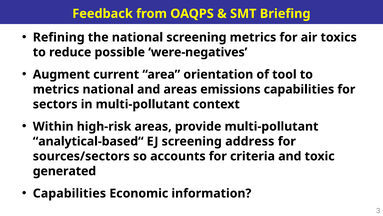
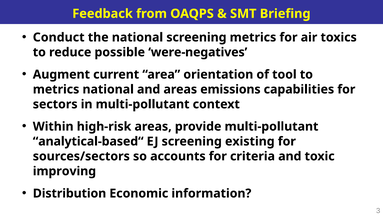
Refining: Refining -> Conduct (59, 37)
address: address -> existing (250, 141)
generated: generated -> improving (64, 171)
Capabilities: Capabilities -> Distribution (70, 193)
